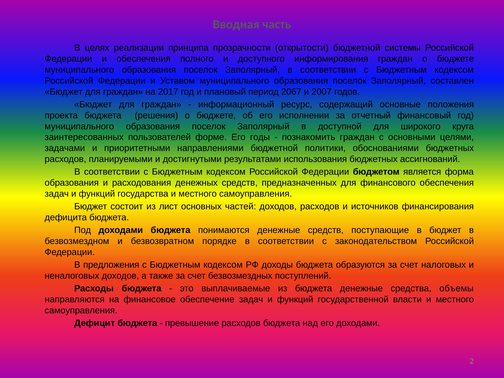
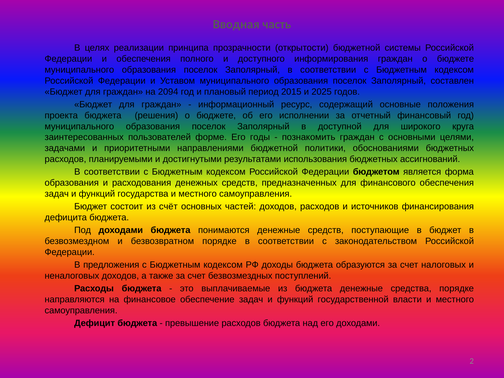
2017: 2017 -> 2094 (168, 92)
2067: 2067 -> 2015 (291, 92)
2007: 2007 -> 2025 (322, 92)
лист: лист -> счёт (168, 207)
средства объемы: объемы -> порядке (457, 289)
